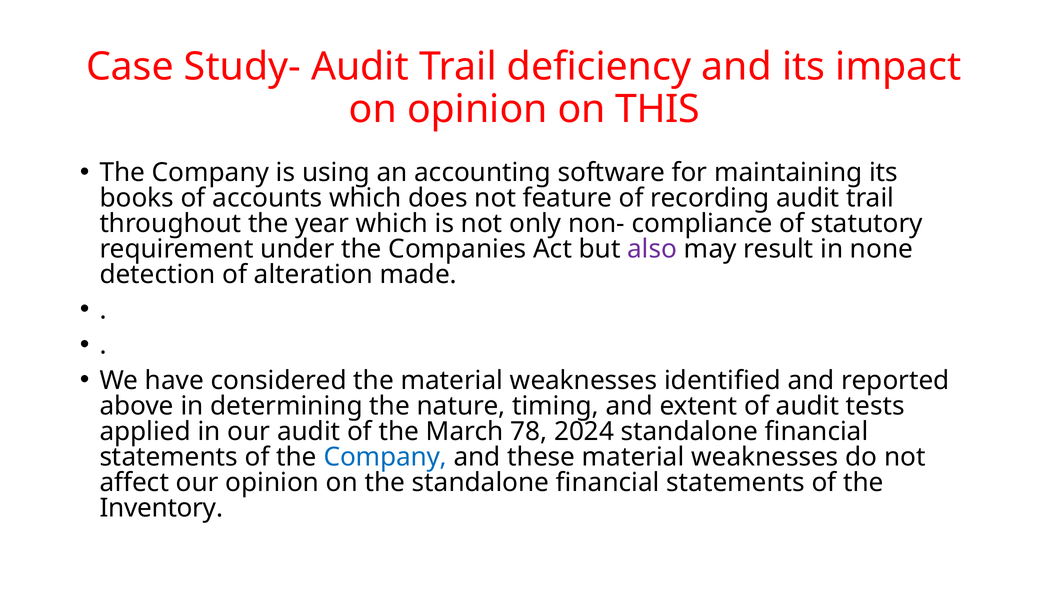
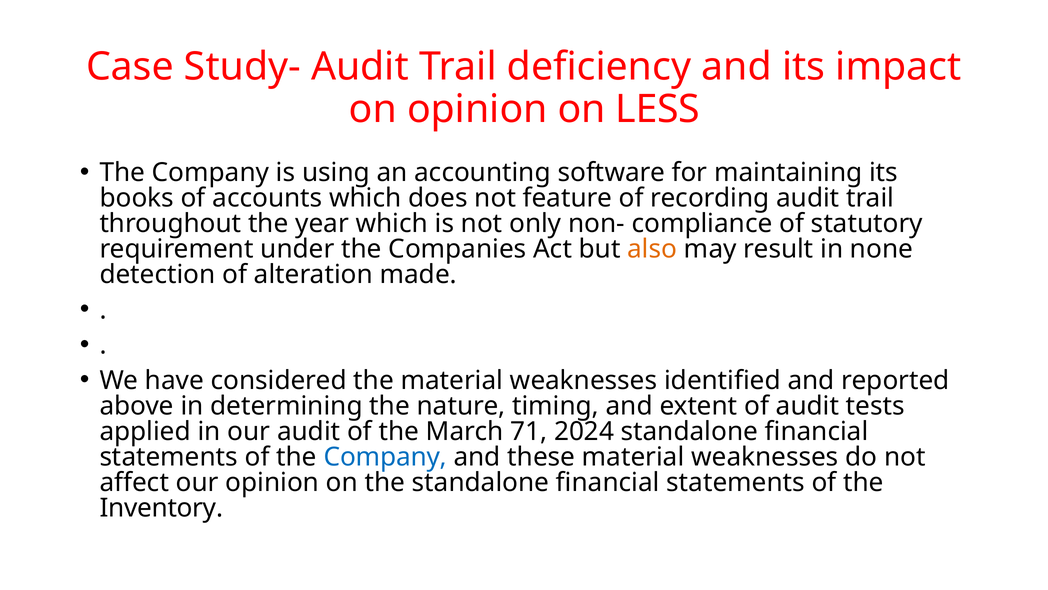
THIS: THIS -> LESS (658, 109)
also colour: purple -> orange (652, 249)
78: 78 -> 71 (529, 431)
